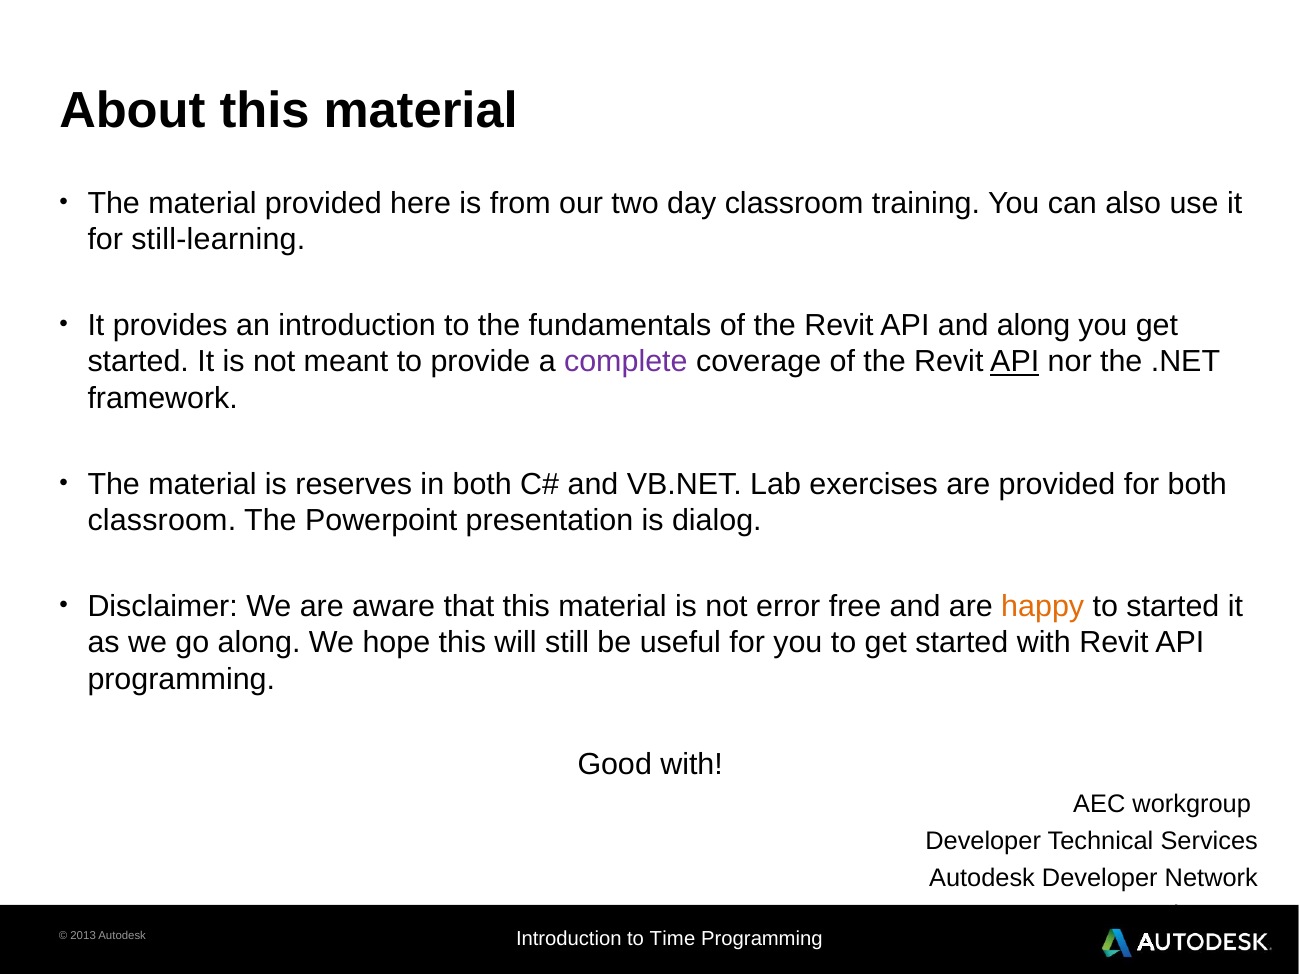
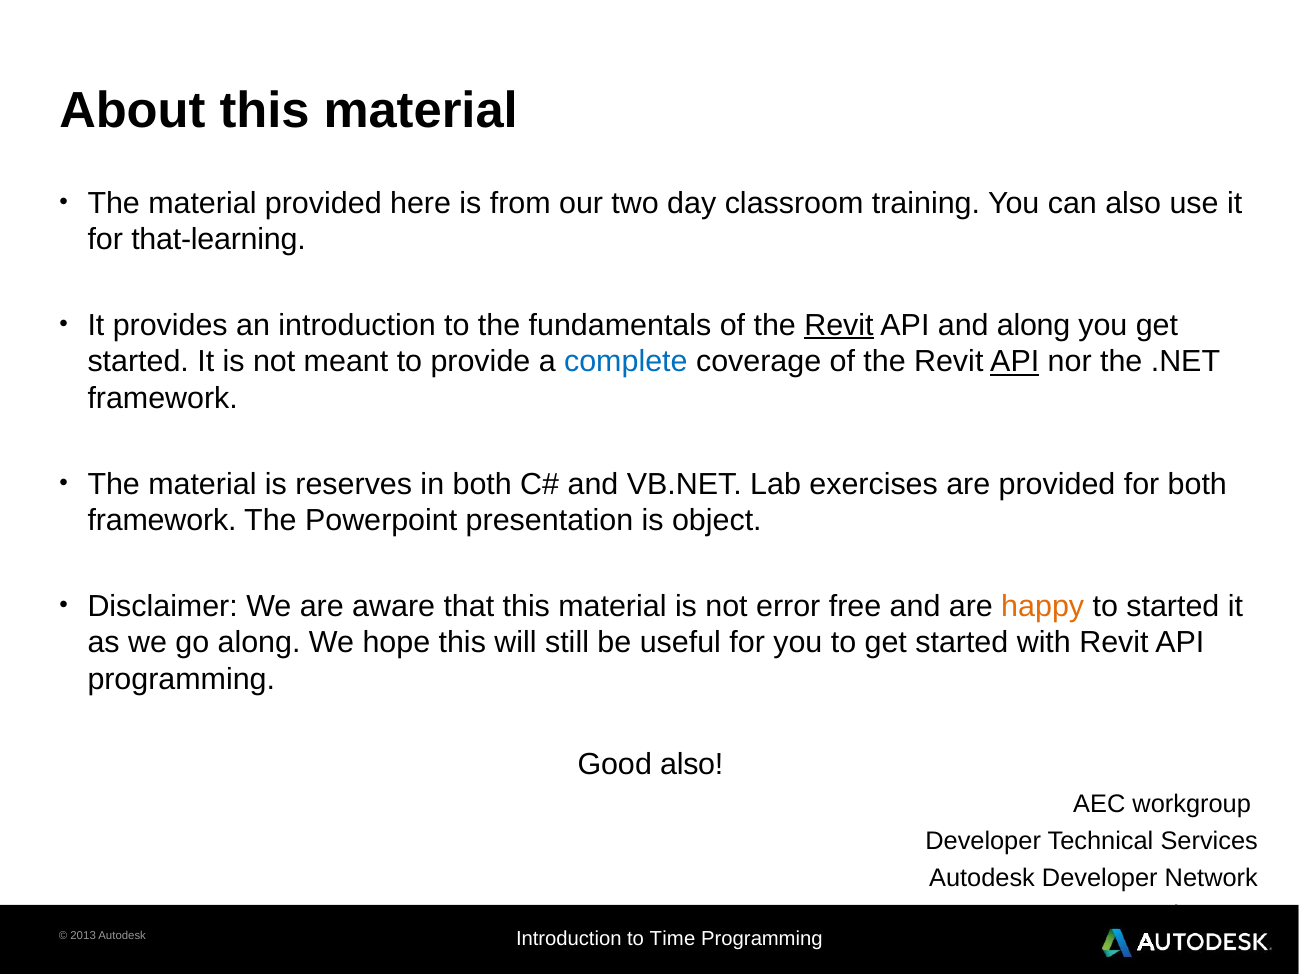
still-learning: still-learning -> that-learning (219, 240)
Revit underline: none -> present (839, 325)
complete colour: purple -> blue (626, 362)
classroom: classroom -> framework (162, 521)
dialog: dialog -> object (717, 521)
Good with: with -> also (692, 765)
